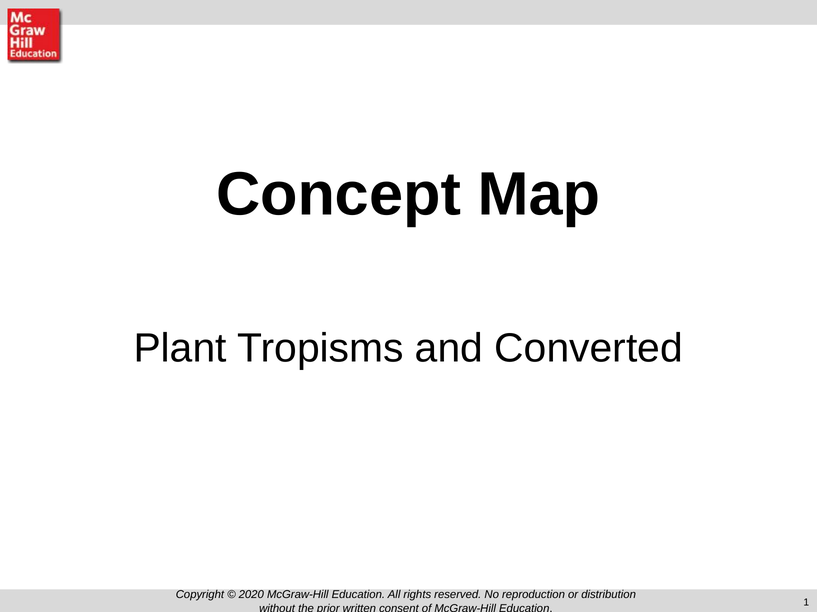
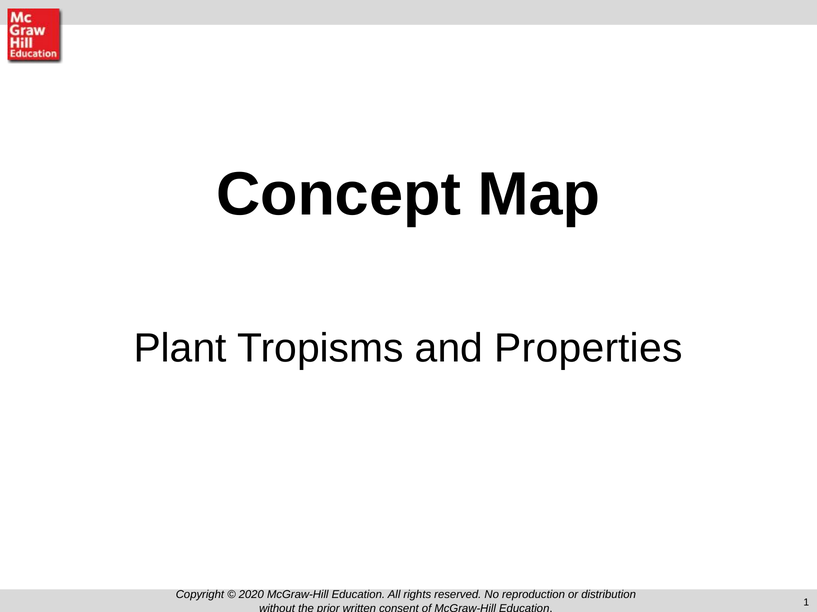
Converted: Converted -> Properties (588, 349)
